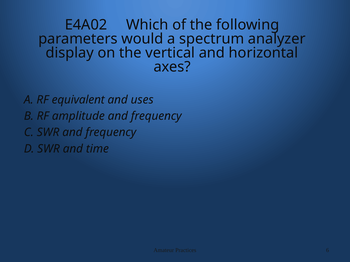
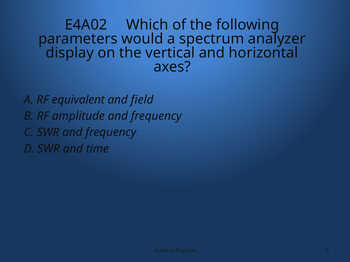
uses: uses -> field (142, 100)
